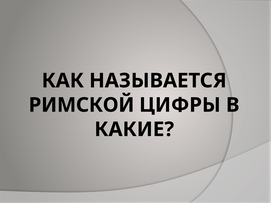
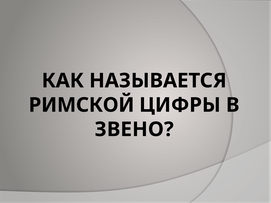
КАКИЕ: КАКИЕ -> ЗВЕНО (134, 130)
